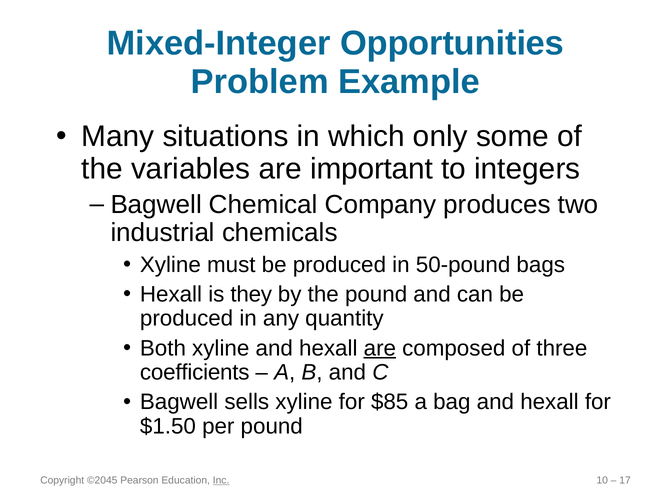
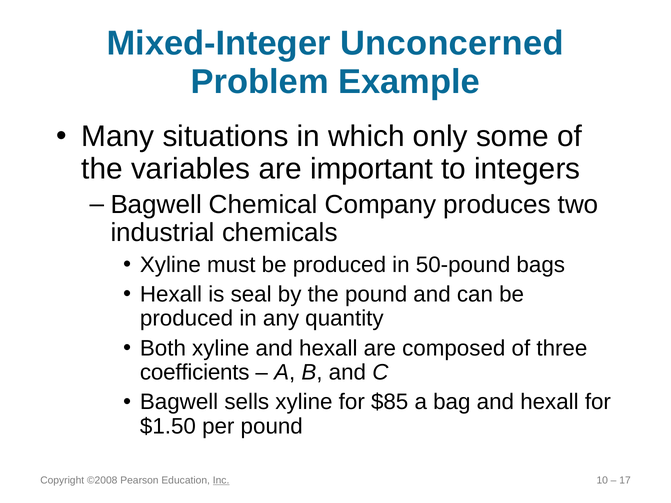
Opportunities: Opportunities -> Unconcerned (452, 43)
they: they -> seal (251, 295)
are underline: present -> none (380, 348)
©2045: ©2045 -> ©2008 (102, 481)
